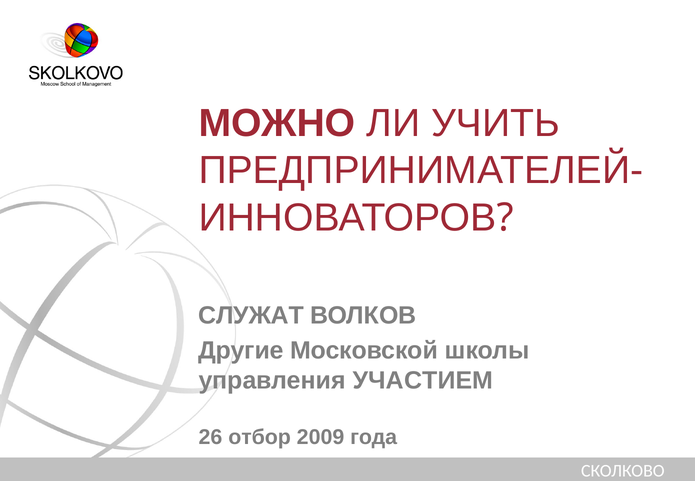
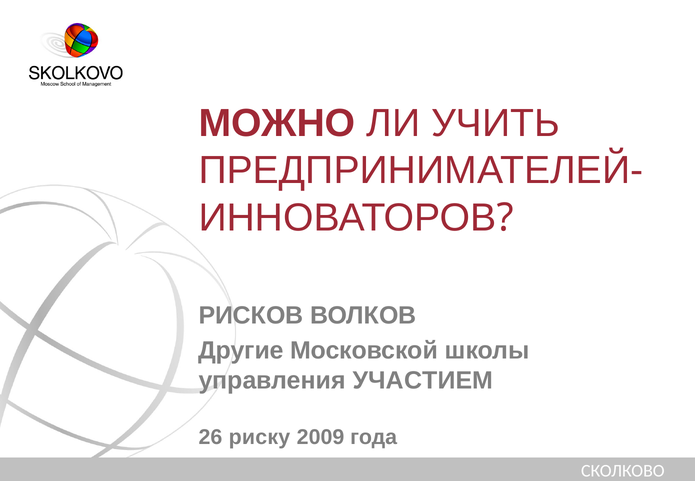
СЛУЖАТ: СЛУЖАТ -> РИСКОВ (251, 316)
отбор: отбор -> риску (259, 437)
